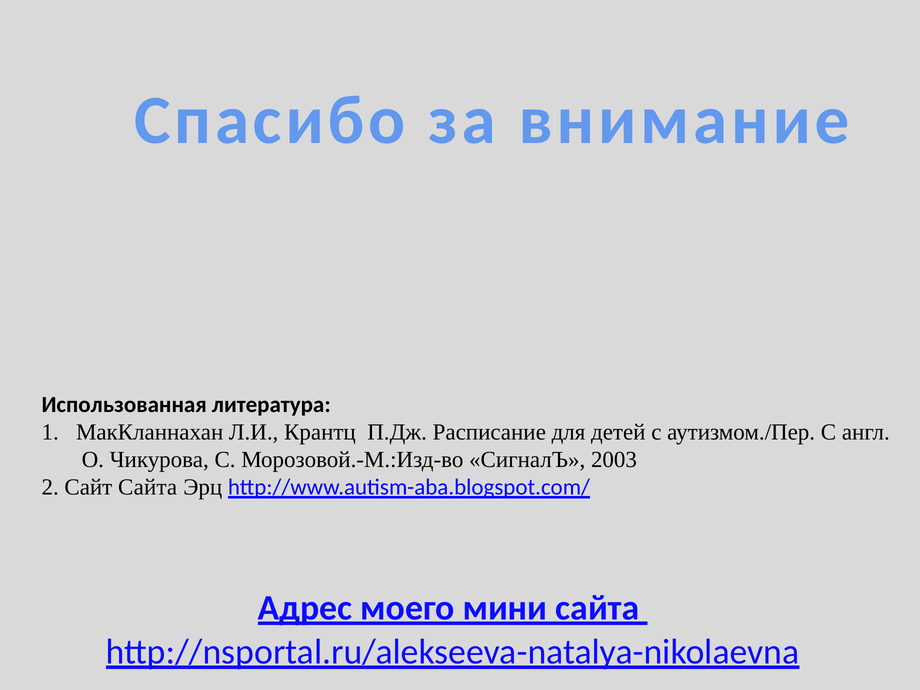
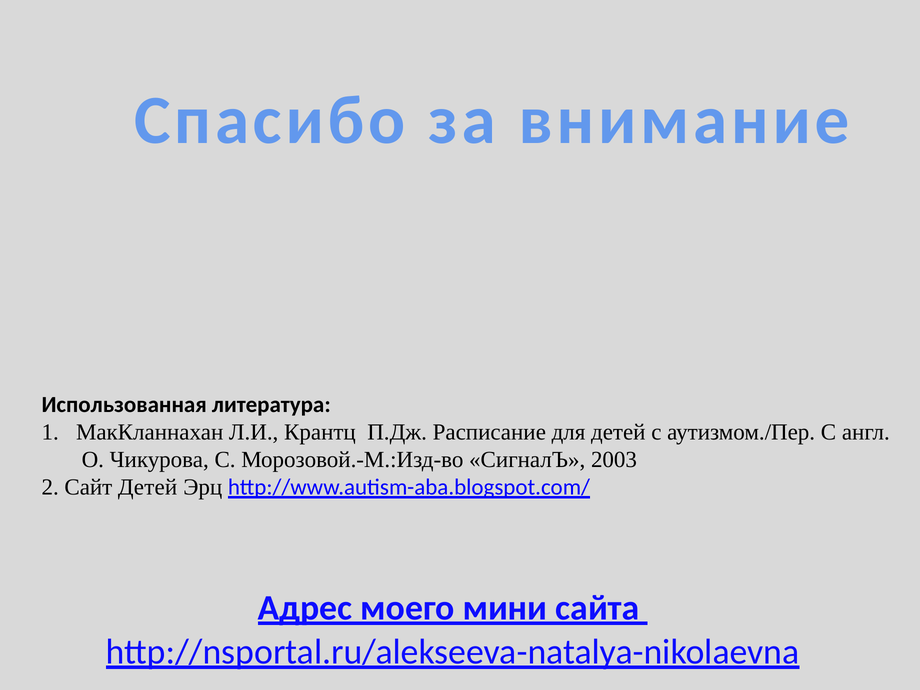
Сайт Сайта: Сайта -> Детей (148, 487)
